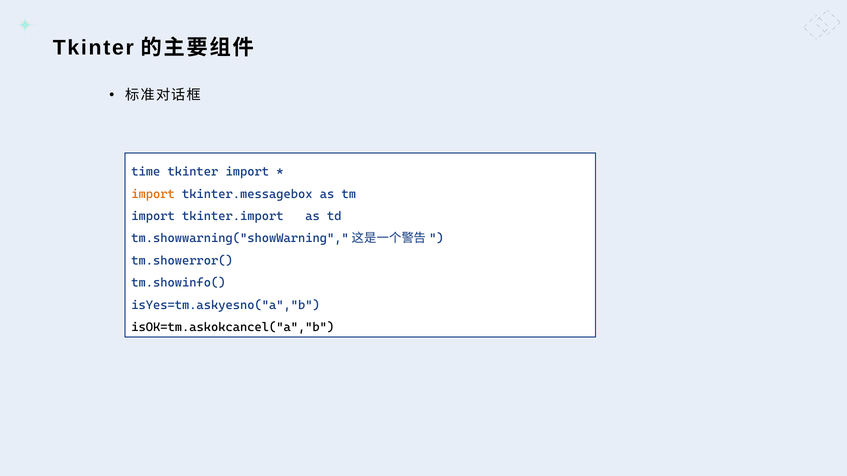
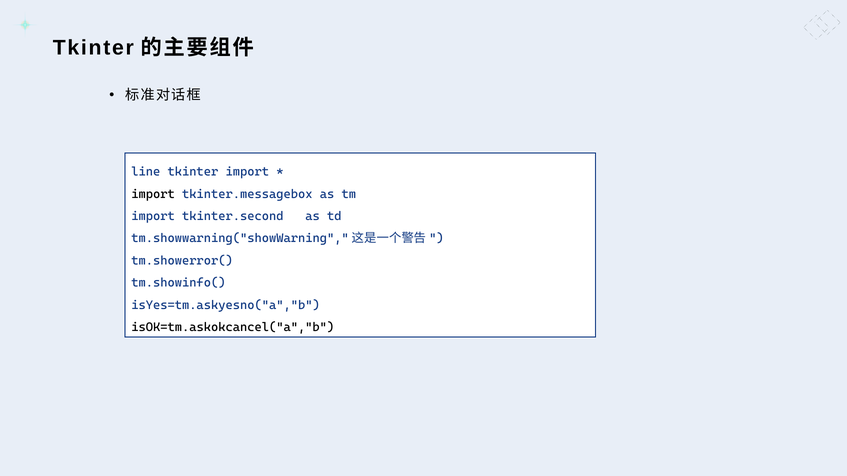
time: time -> line (146, 172)
import colour: orange -> black (153, 194)
tkinter.import: tkinter.import -> tkinter.second (233, 216)
